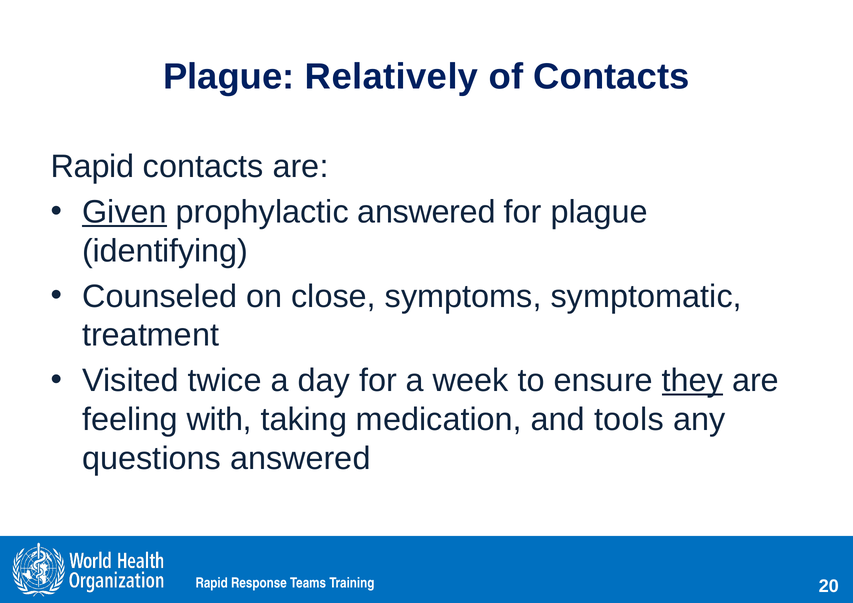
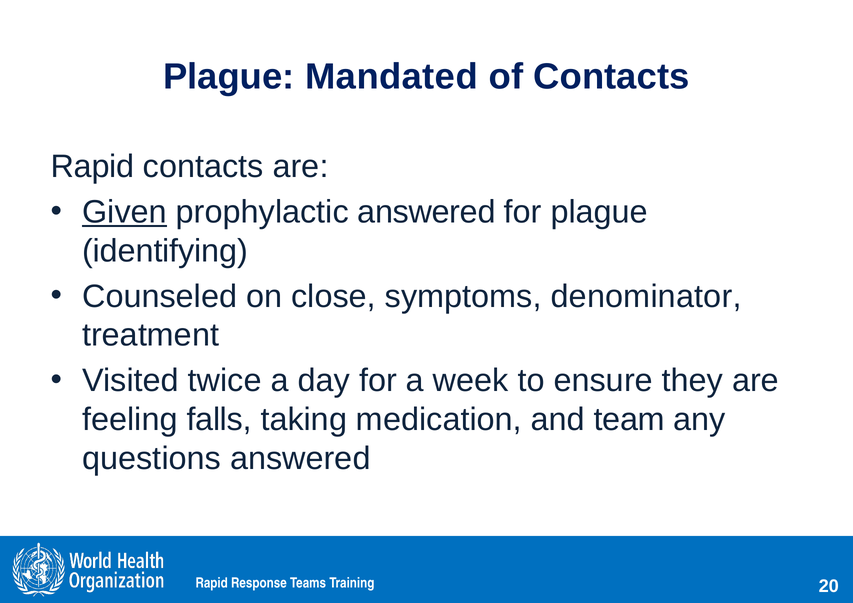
Relatively: Relatively -> Mandated (392, 77)
symptomatic: symptomatic -> denominator (646, 296)
they underline: present -> none (692, 381)
with: with -> falls (219, 420)
tools: tools -> team (629, 420)
